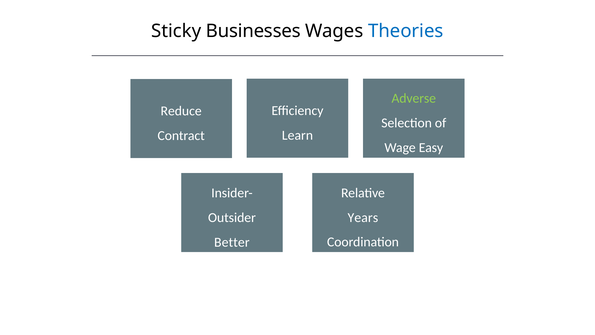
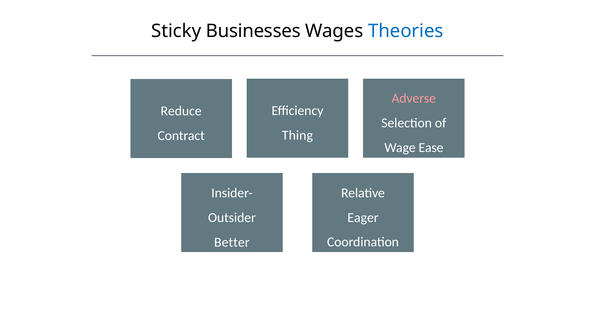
Adverse colour: light green -> pink (414, 98)
Learn: Learn -> Thing (297, 135)
Easy: Easy -> Ease (431, 147)
Years: Years -> Eager (363, 217)
